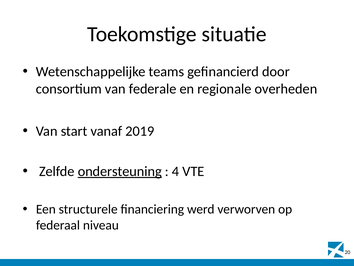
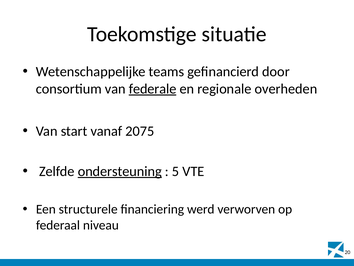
federale underline: none -> present (153, 89)
2019: 2019 -> 2075 (140, 131)
4: 4 -> 5 (176, 171)
